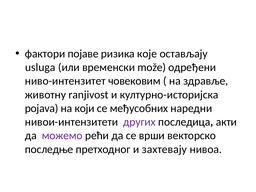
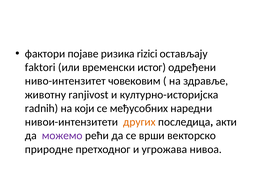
које: које -> rizici (147, 54)
usluga: usluga -> faktori (40, 67)
može: može -> истог (152, 67)
pojava: pojava -> radnih (42, 108)
других colour: purple -> orange (139, 122)
последње: последње -> природне (49, 149)
захтевају: захтевају -> угрожава (164, 149)
